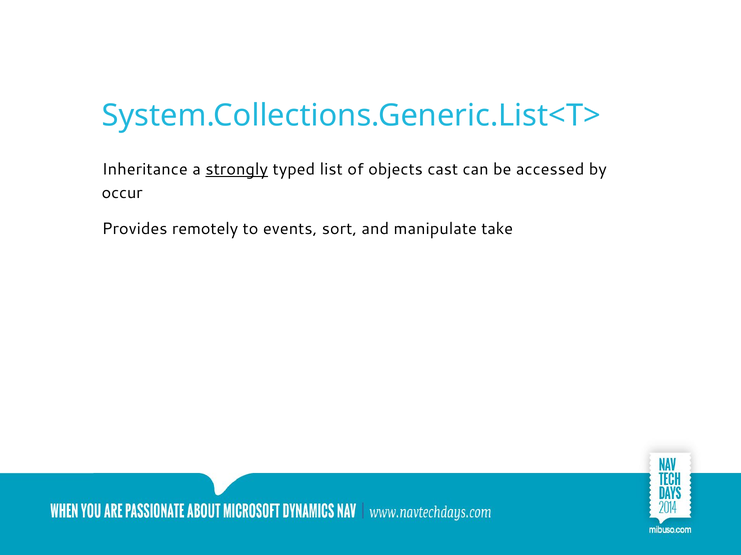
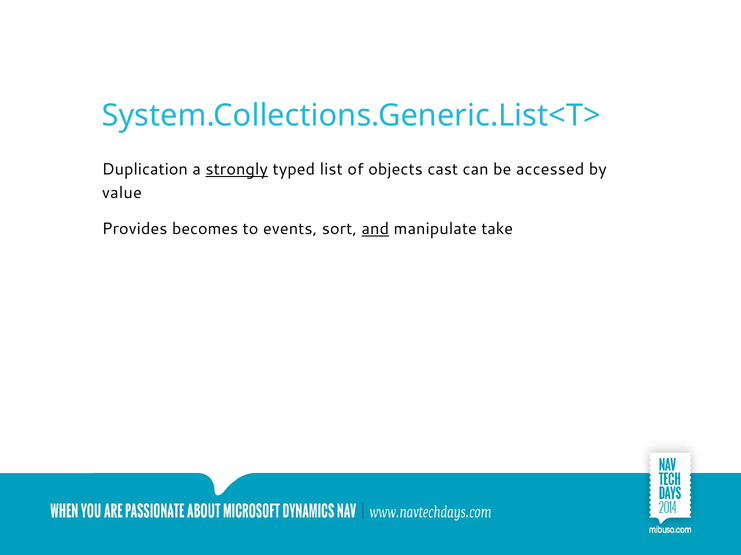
Inheritance: Inheritance -> Duplication (145, 170)
occur: occur -> value (122, 193)
remotely: remotely -> becomes (205, 229)
and underline: none -> present (375, 229)
